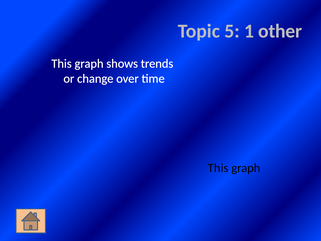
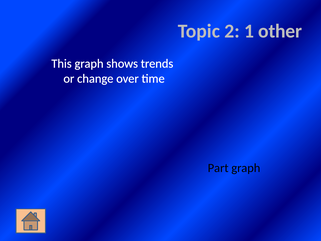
5: 5 -> 2 (232, 31)
This: This -> Part (218, 168)
